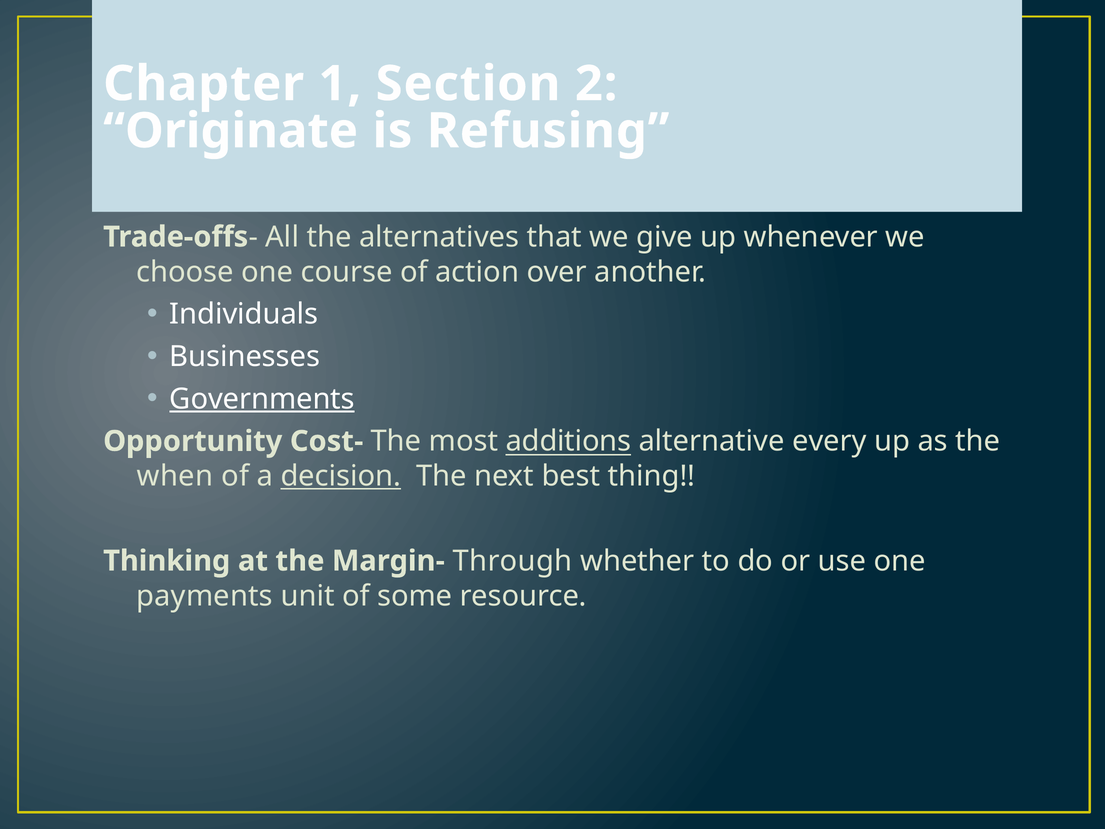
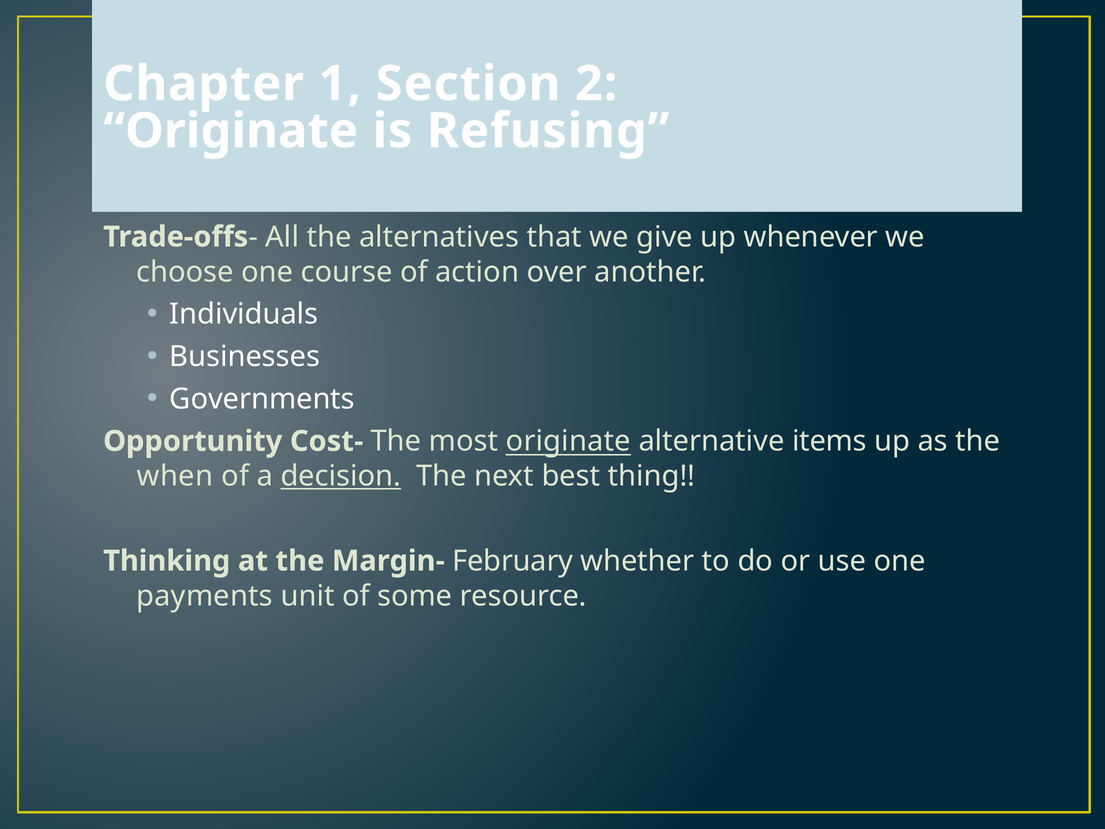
Governments underline: present -> none (262, 399)
most additions: additions -> originate (568, 441)
every: every -> items (829, 441)
Through: Through -> February (513, 561)
